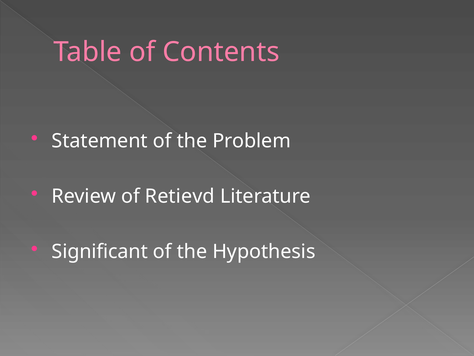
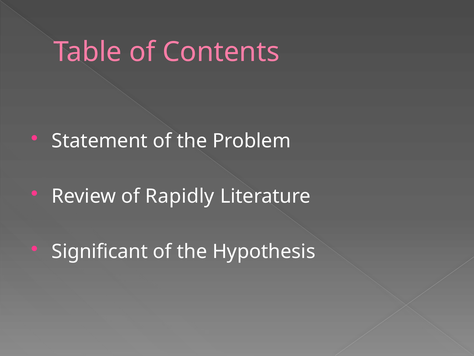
Retievd: Retievd -> Rapidly (180, 196)
